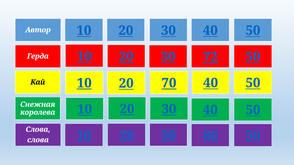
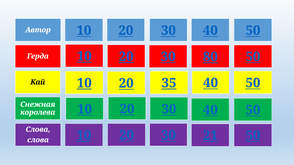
72: 72 -> 80 (210, 57)
70: 70 -> 35 (169, 83)
80: 80 -> 21 (210, 136)
